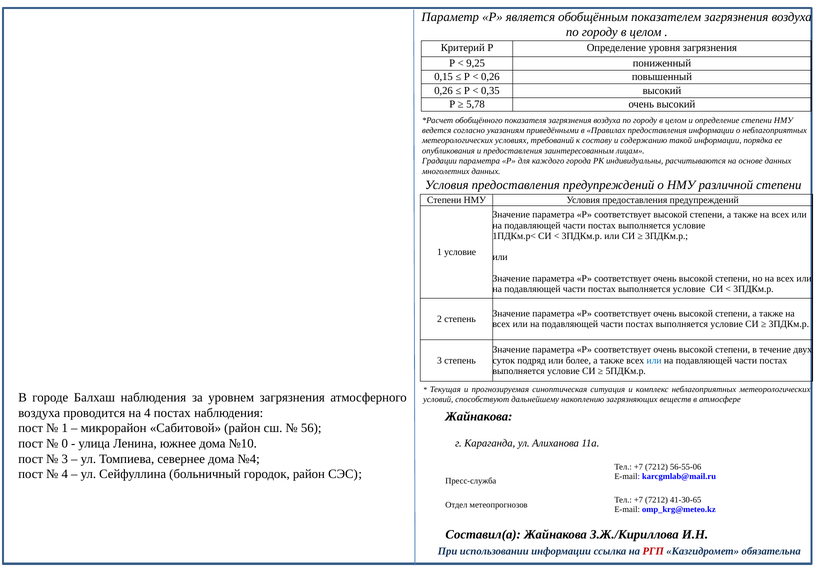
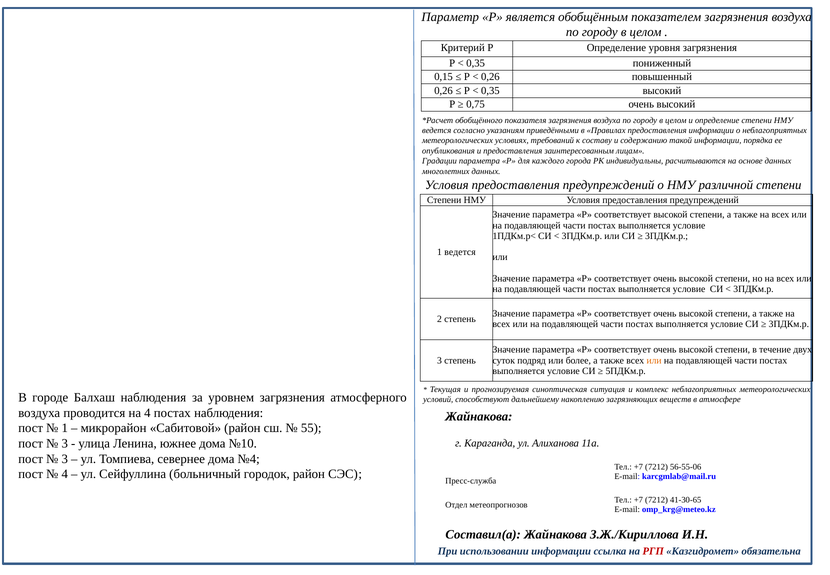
9,25: 9,25 -> 0,35 (476, 63)
5,78: 5,78 -> 0,75 (476, 104)
1 условие: условие -> ведется (460, 252)
или colour: blue -> orange (654, 360)
56: 56 -> 55 (311, 428)
0: 0 -> 3 (65, 443)
